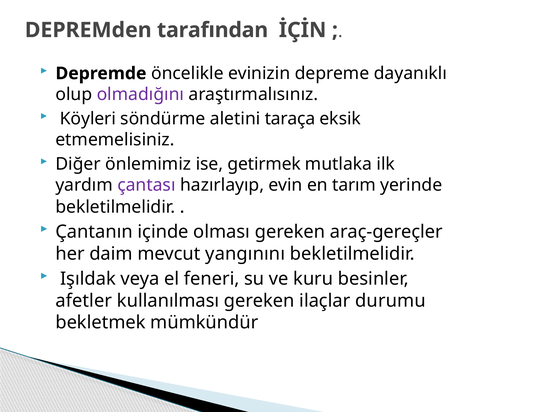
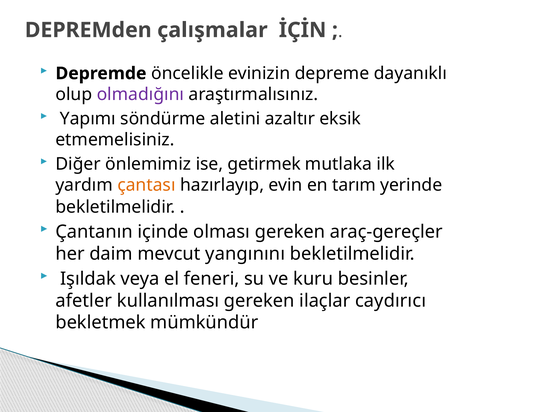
tarafından: tarafından -> çalışmalar (212, 30)
Köyleri: Köyleri -> Yapımı (88, 119)
taraça: taraça -> azaltır (290, 119)
çantası colour: purple -> orange (146, 185)
durumu: durumu -> caydırıcı (391, 300)
